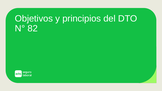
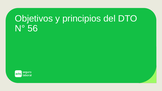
82: 82 -> 56 (33, 28)
